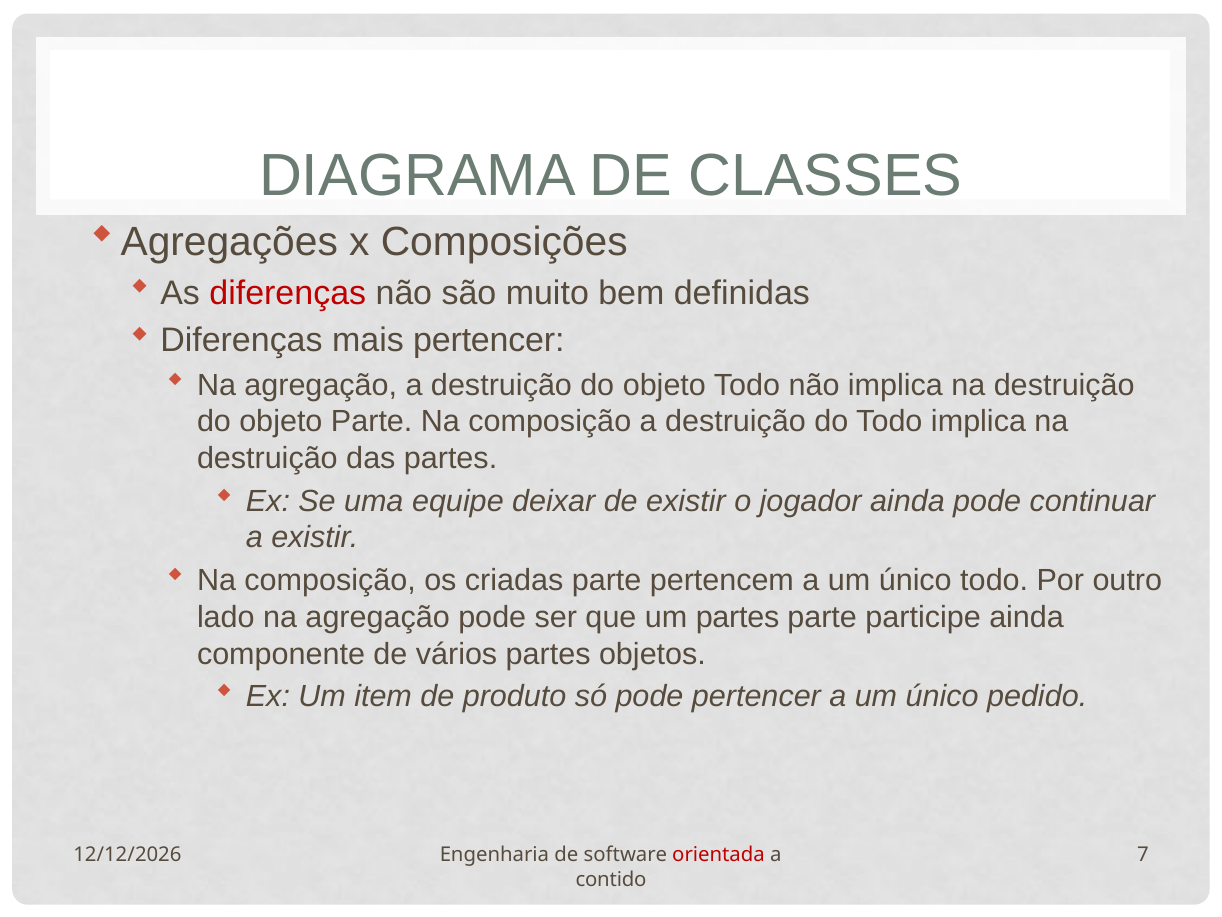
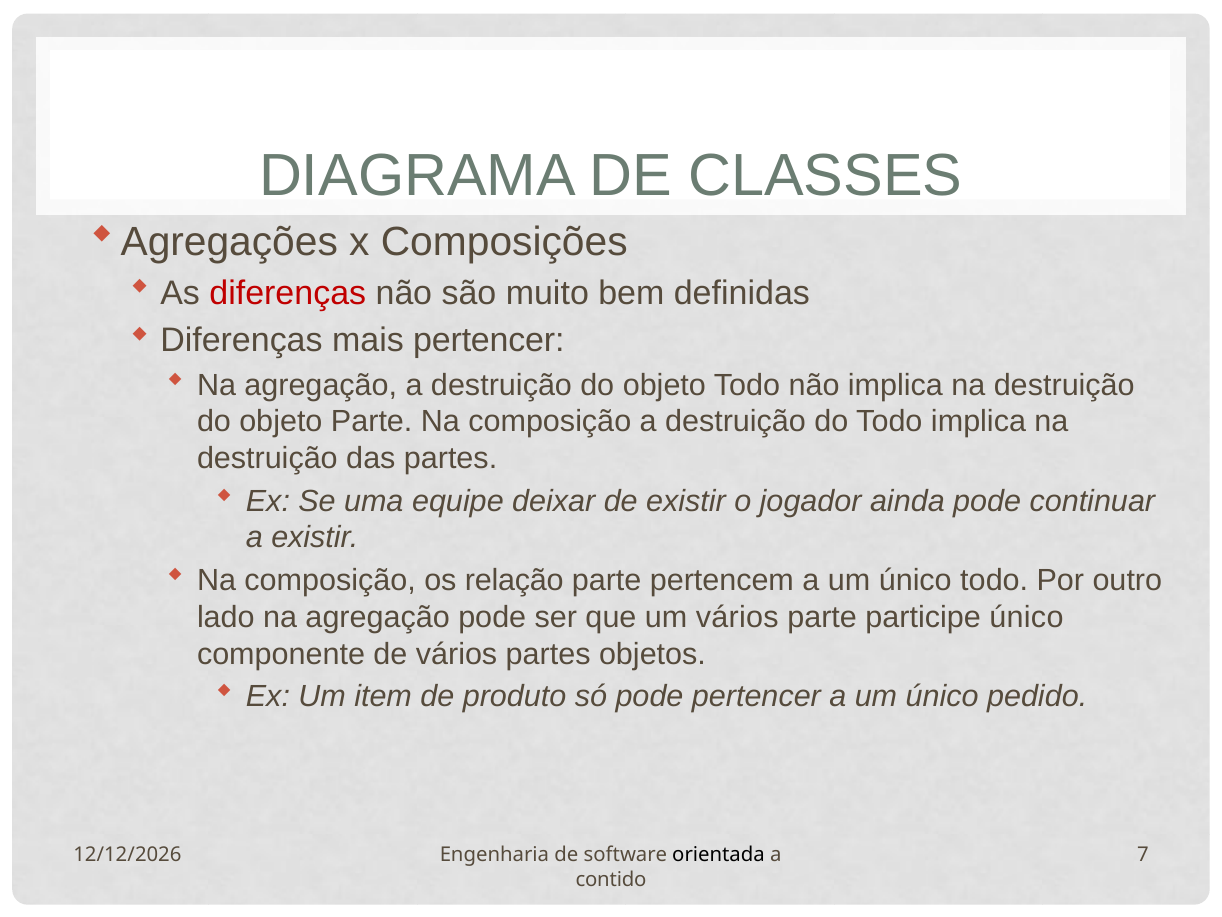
criadas: criadas -> relação (514, 580)
um partes: partes -> vários (737, 617)
participe ainda: ainda -> único (1026, 617)
orientada colour: red -> black (719, 854)
